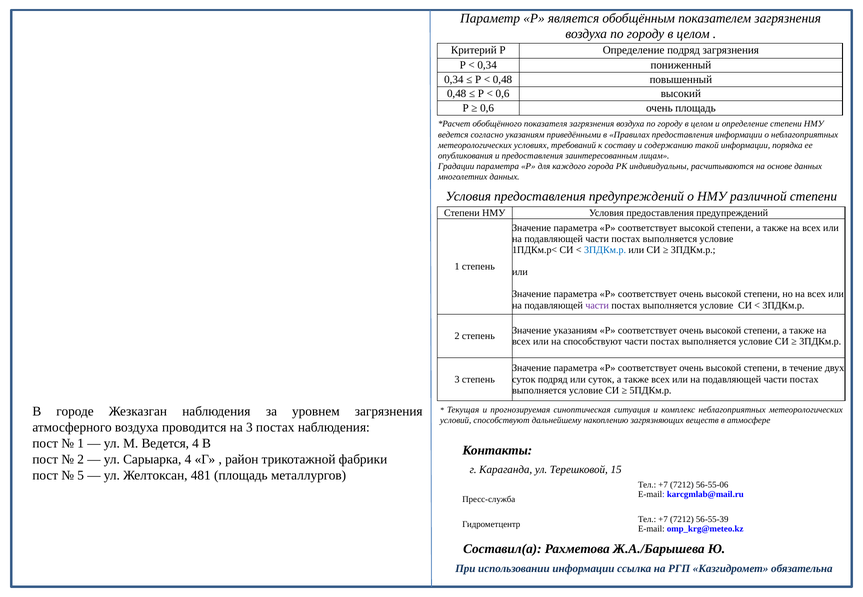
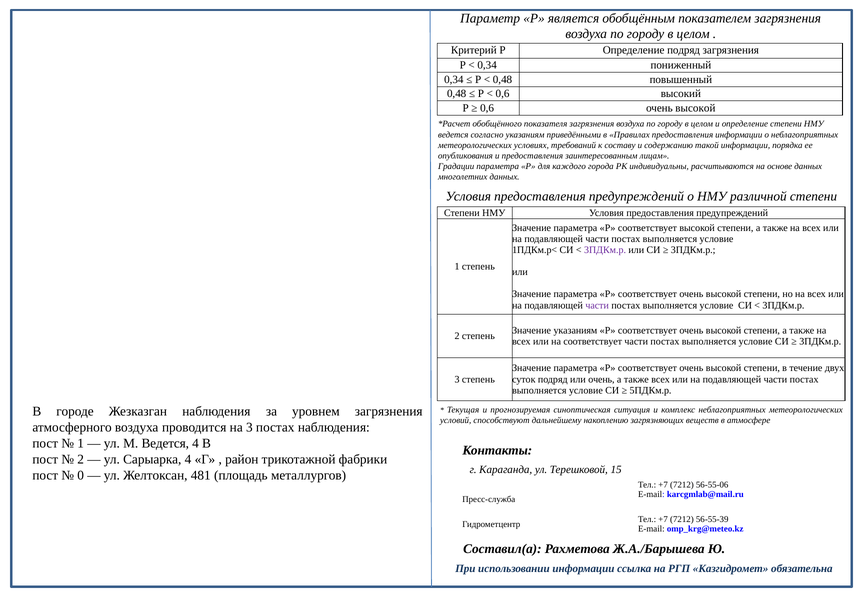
0,6 очень площадь: площадь -> высокой (695, 108)
3ПДКм.р colour: blue -> purple (605, 250)
на способствуют: способствуют -> соответствует (593, 342)
или суток: суток -> очень (601, 380)
5: 5 -> 0 (81, 476)
